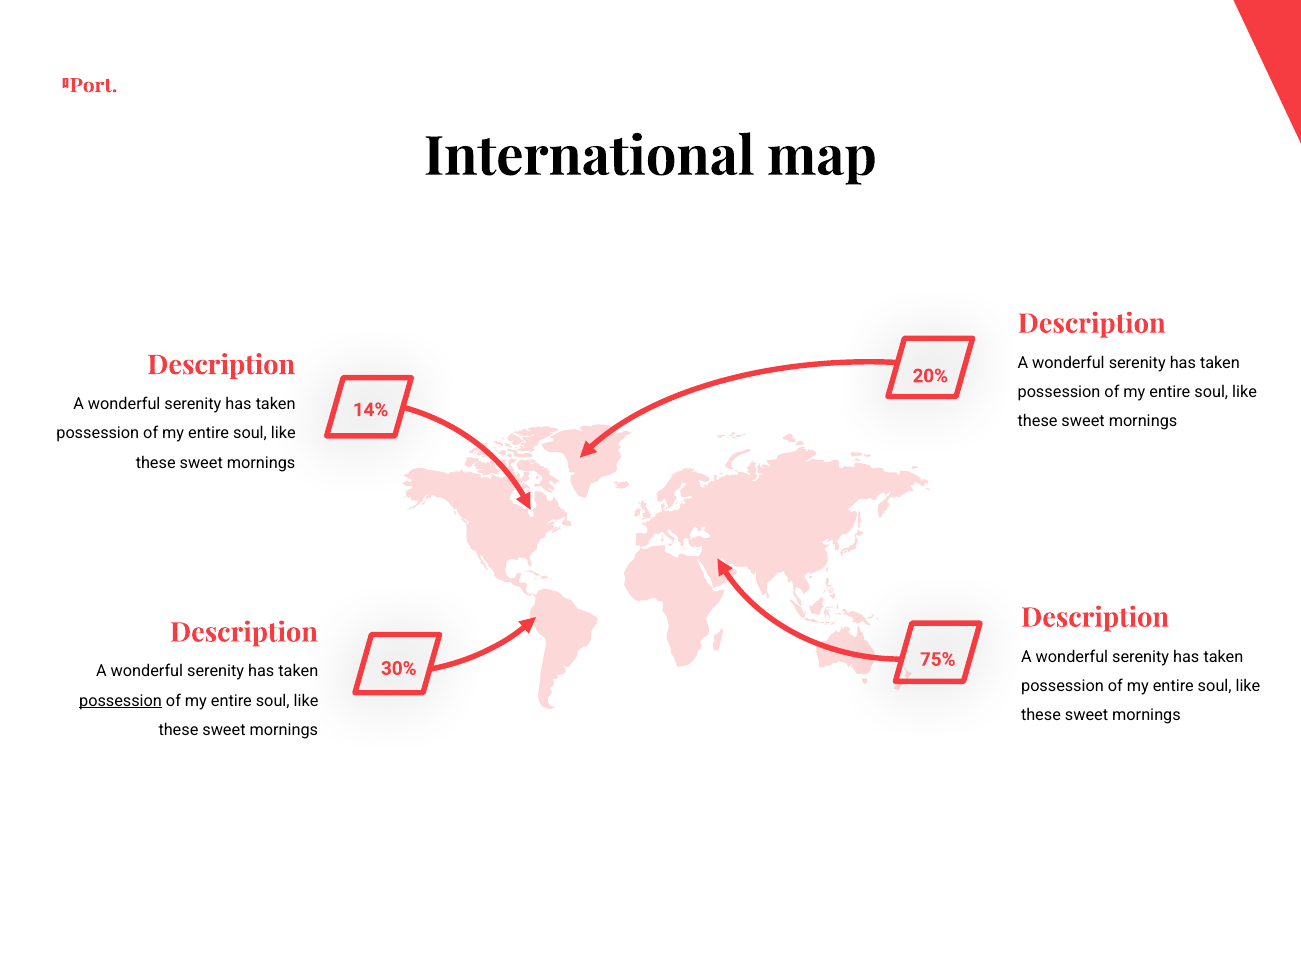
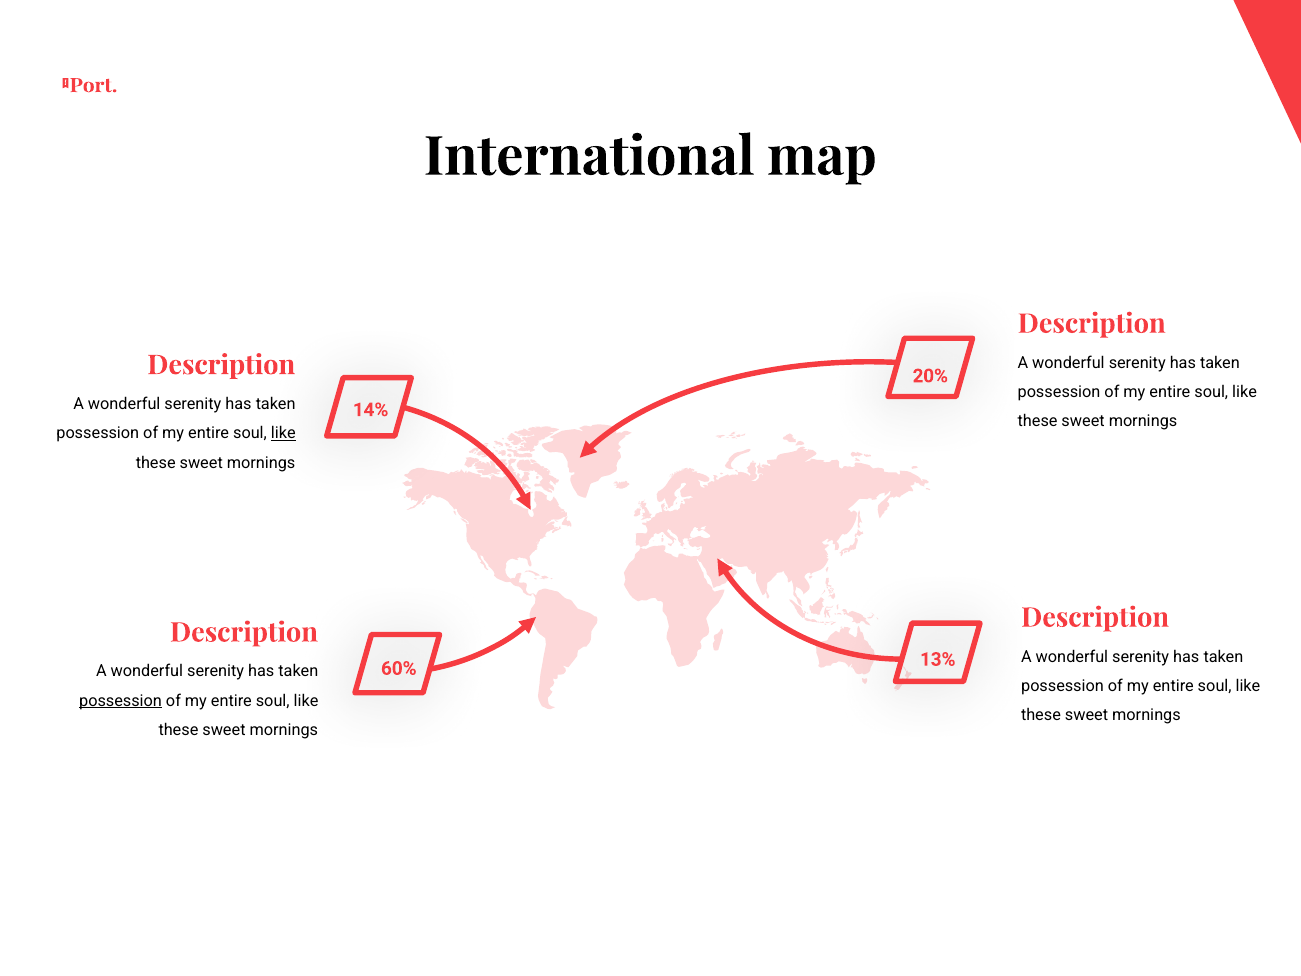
like underline: none -> present (283, 433)
75%: 75% -> 13% (938, 659)
30%: 30% -> 60% (399, 668)
